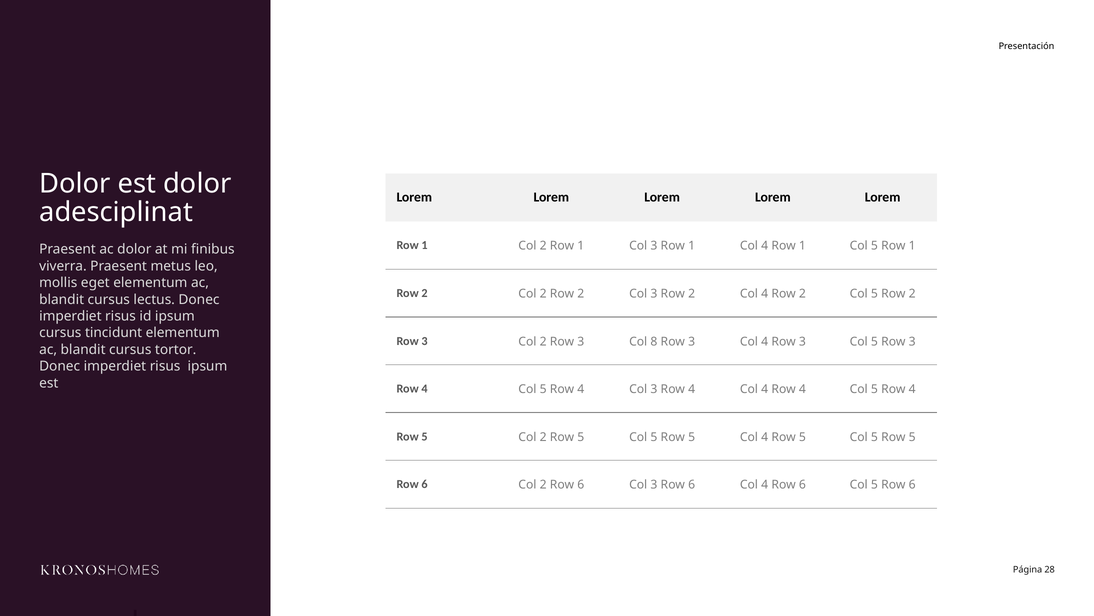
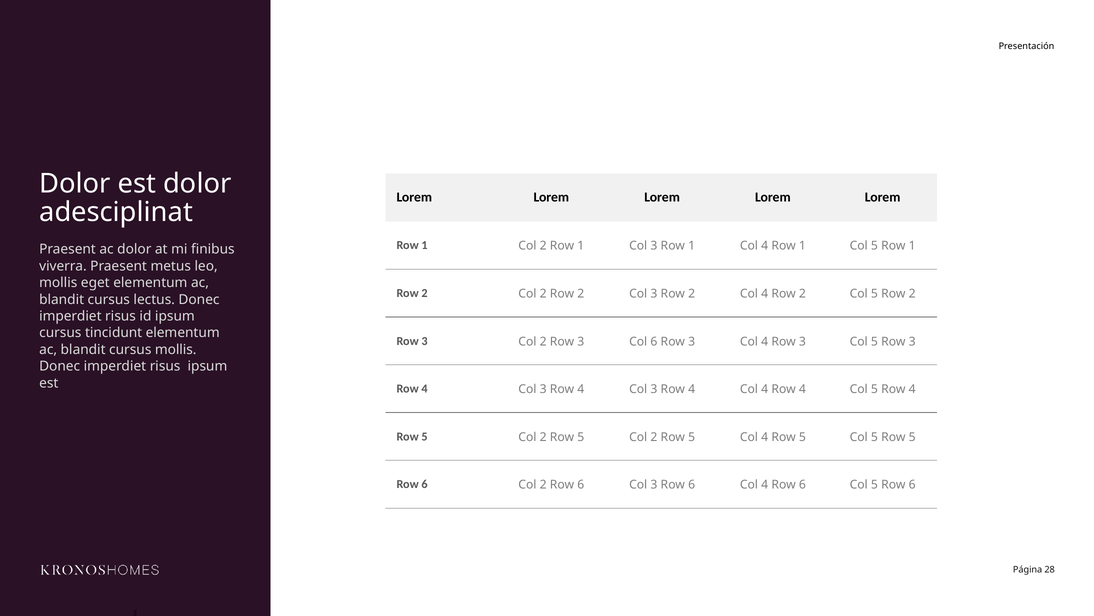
Col 8: 8 -> 6 (654, 341)
cursus tortor: tortor -> mollis (176, 349)
5: 5 -> 3 (543, 389)
5: 5 -> 2 (654, 437)
